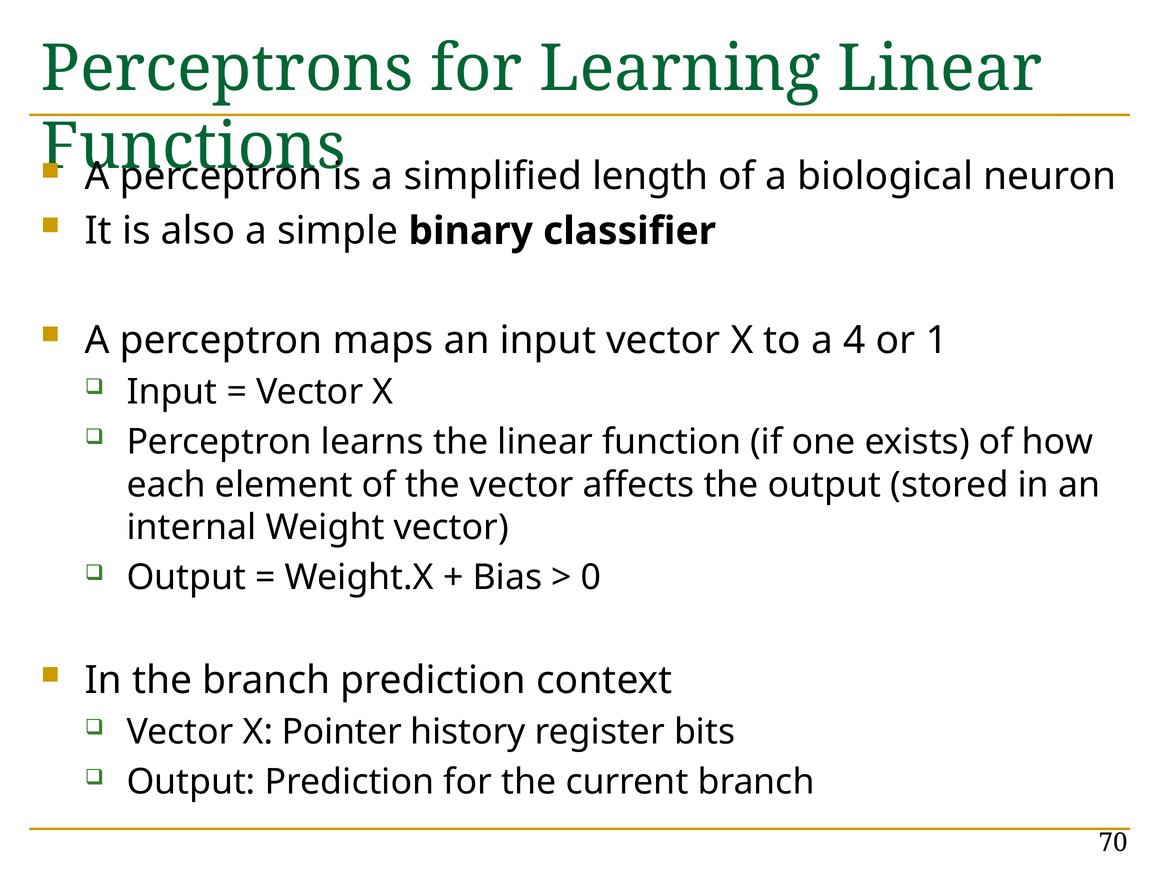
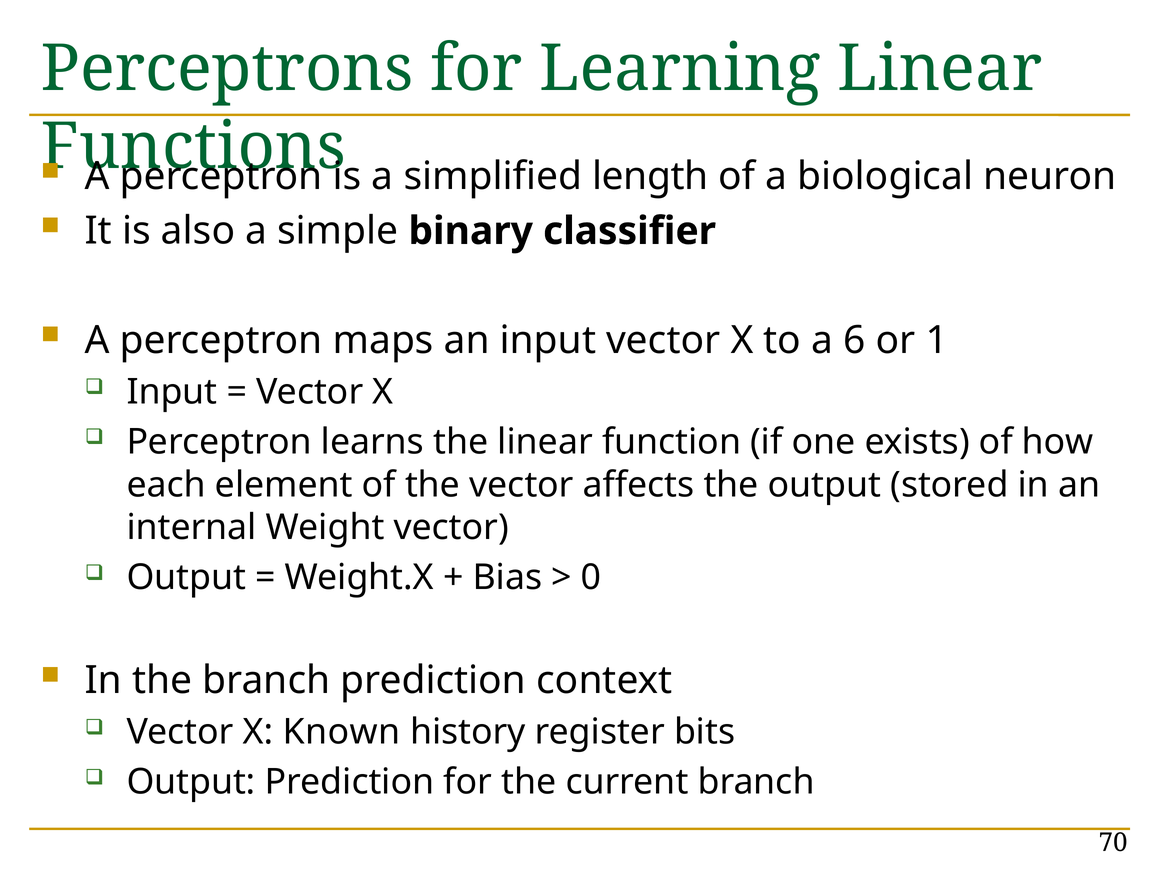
4: 4 -> 6 (854, 340)
Pointer: Pointer -> Known (341, 732)
